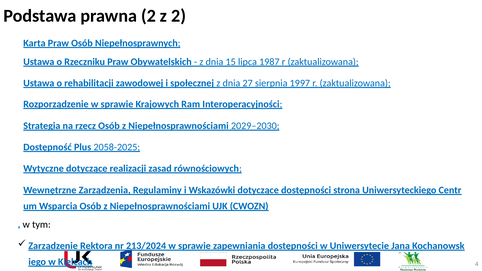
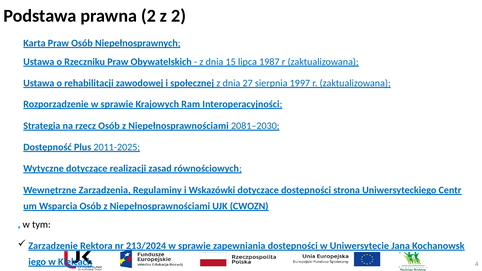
2029–2030: 2029–2030 -> 2081–2030 (255, 126)
2058-2025: 2058-2025 -> 2011-2025 (117, 147)
